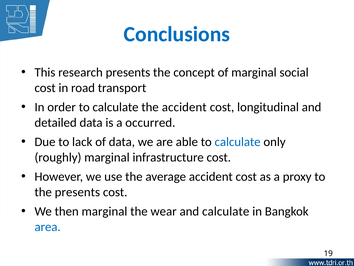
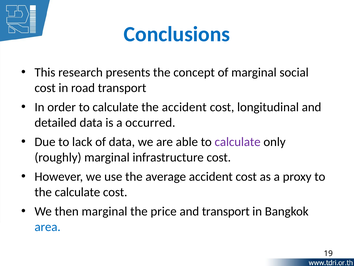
calculate colour: blue -> purple (238, 142)
the presents: presents -> calculate (77, 192)
wear: wear -> price (164, 211)
and calculate: calculate -> transport (226, 211)
